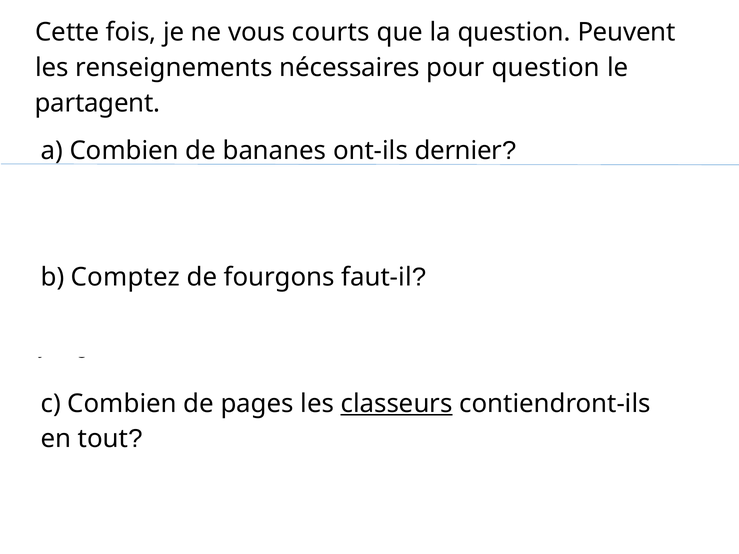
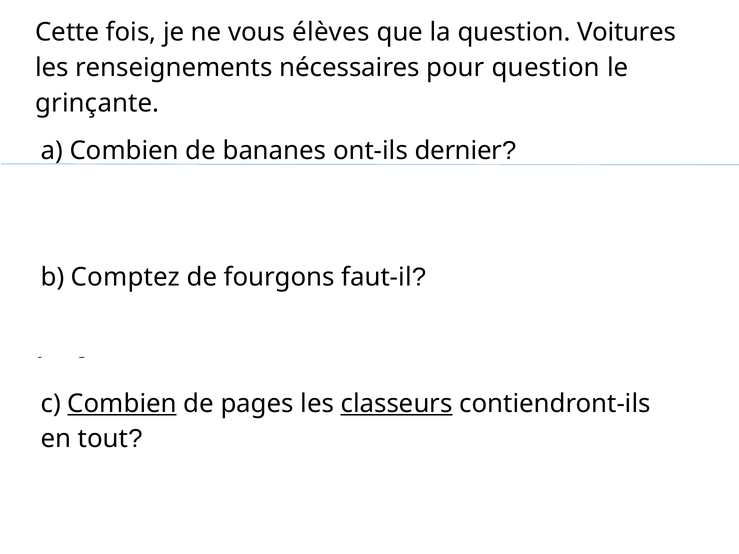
vous courts: courts -> élèves (331, 32)
question Peuvent: Peuvent -> Voitures (627, 32)
partagent: partagent -> grinçante (97, 103)
Combien underline: none -> present (122, 404)
